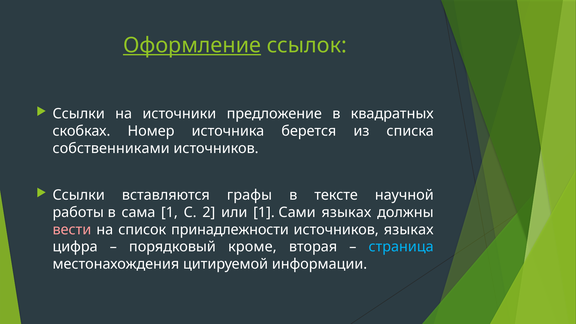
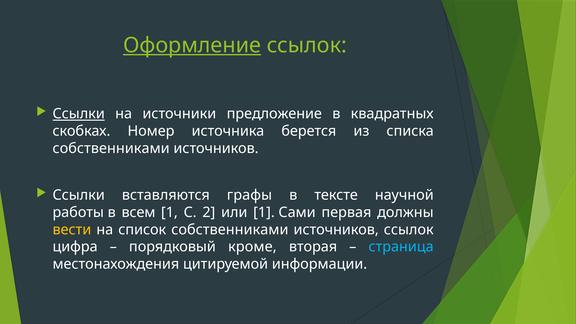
Ссылки underline: none -> present (79, 114)
сама: сама -> всем (138, 212)
Сами языках: языках -> первая (346, 212)
вести colour: pink -> yellow (72, 230)
список принадлежности: принадлежности -> собственниками (230, 230)
источников языках: языках -> ссылок (409, 230)
